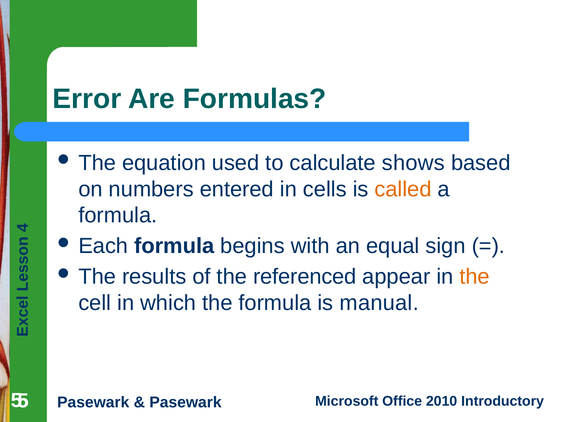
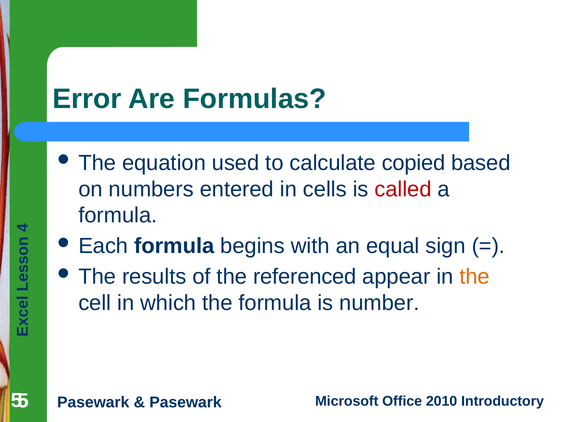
shows: shows -> copied (414, 163)
called colour: orange -> red (403, 189)
manual: manual -> number (379, 303)
